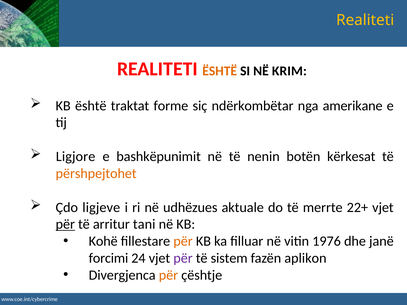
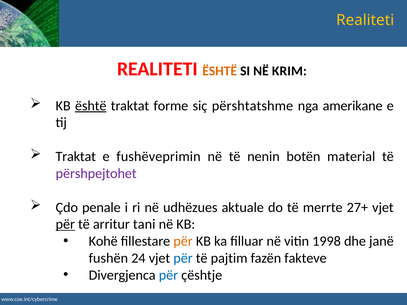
është underline: none -> present (91, 106)
ndërkombëtar: ndërkombëtar -> përshtatshme (252, 106)
Ligjore: Ligjore -> Traktat (76, 157)
bashkëpunimit: bashkëpunimit -> fushëveprimin (159, 157)
kërkesat: kërkesat -> material (351, 157)
përshpejtohet colour: orange -> purple (96, 174)
ligjeve: ligjeve -> penale (101, 208)
22+: 22+ -> 27+ (357, 208)
1976: 1976 -> 1998 (327, 241)
forcimi: forcimi -> fushën (108, 258)
për colour: purple -> blue (183, 258)
sistem: sistem -> pajtim (229, 258)
aplikon: aplikon -> fakteve (306, 258)
për colour: orange -> blue (168, 275)
